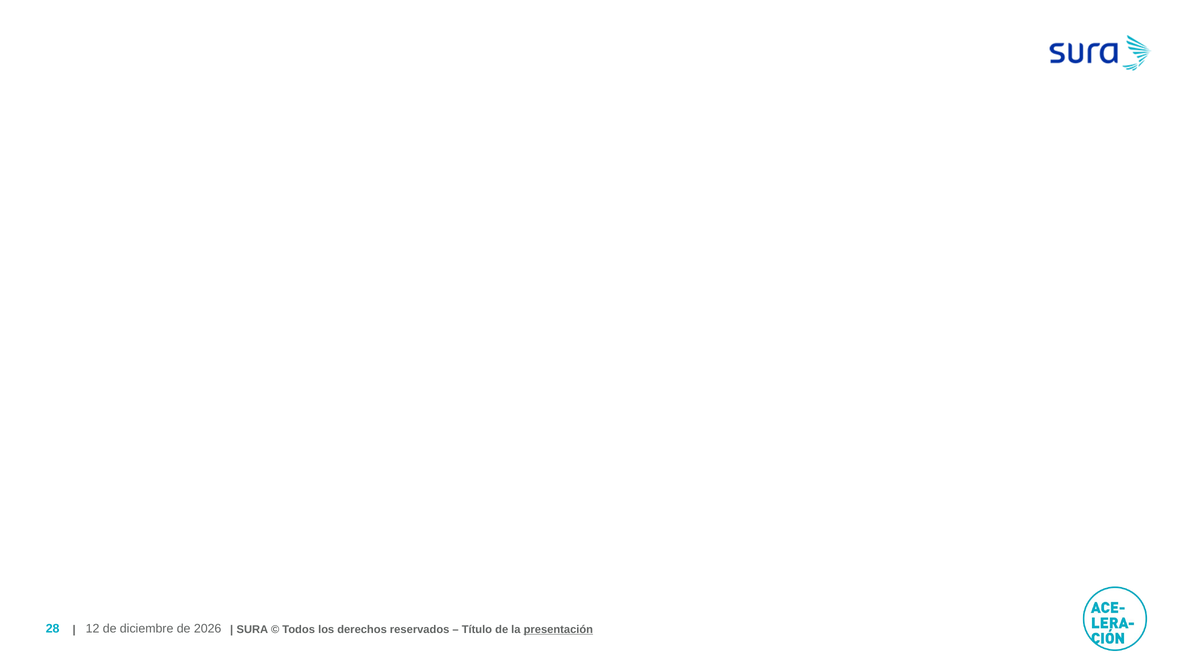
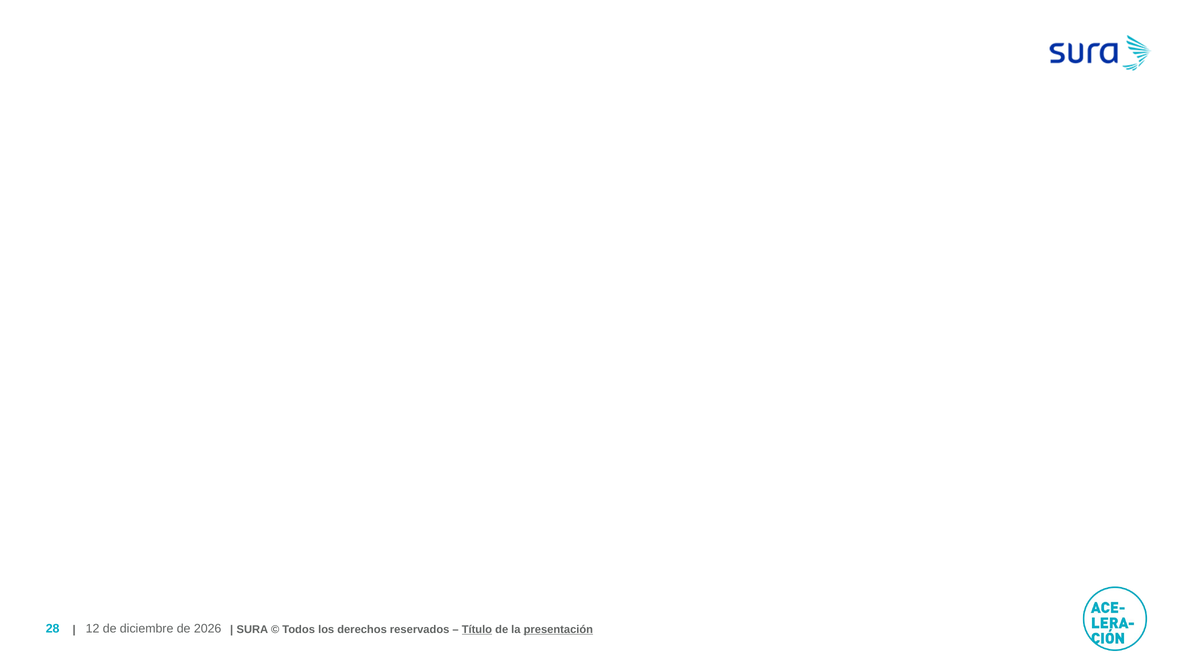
Título underline: none -> present (477, 630)
